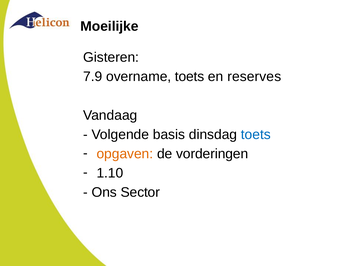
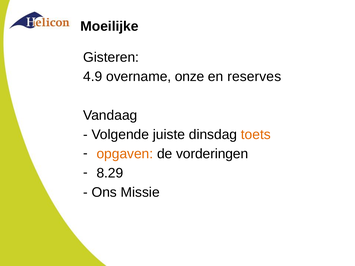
7.9: 7.9 -> 4.9 (93, 77)
overname toets: toets -> onze (190, 77)
basis: basis -> juiste (169, 135)
toets colour: blue -> orange (256, 135)
1.10: 1.10 -> 8.29 (110, 173)
Sector: Sector -> Missie (140, 193)
